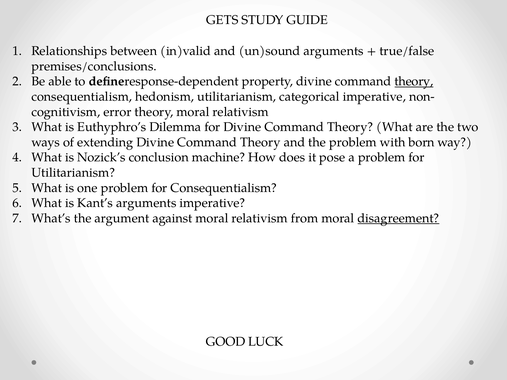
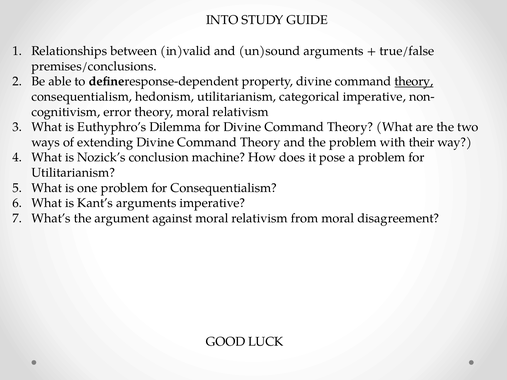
GETS: GETS -> INTO (222, 20)
born: born -> their (422, 142)
disagreement underline: present -> none (398, 218)
